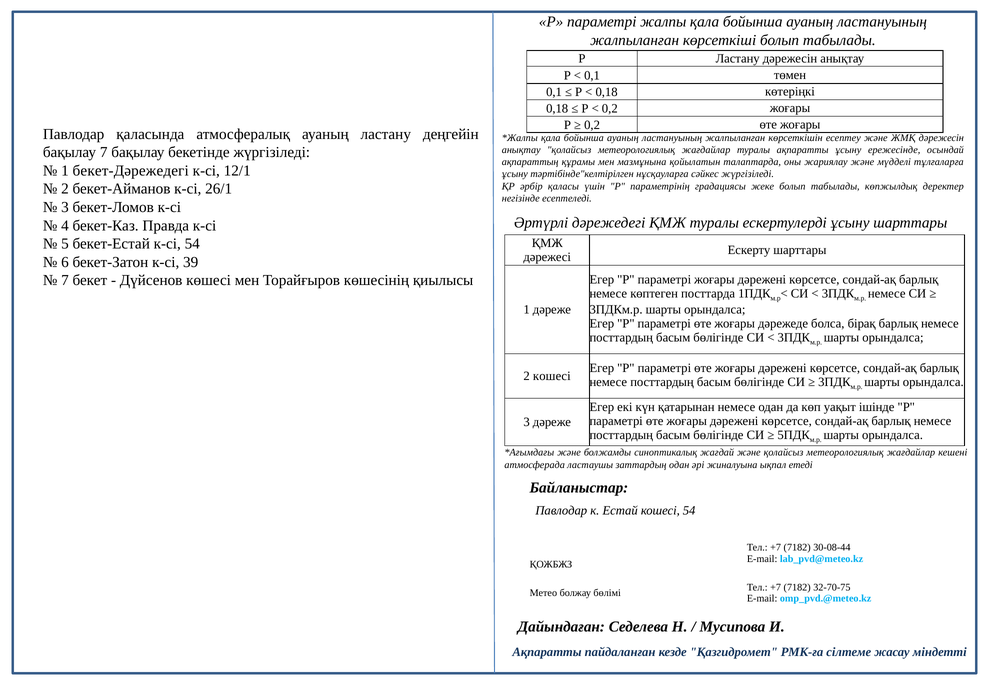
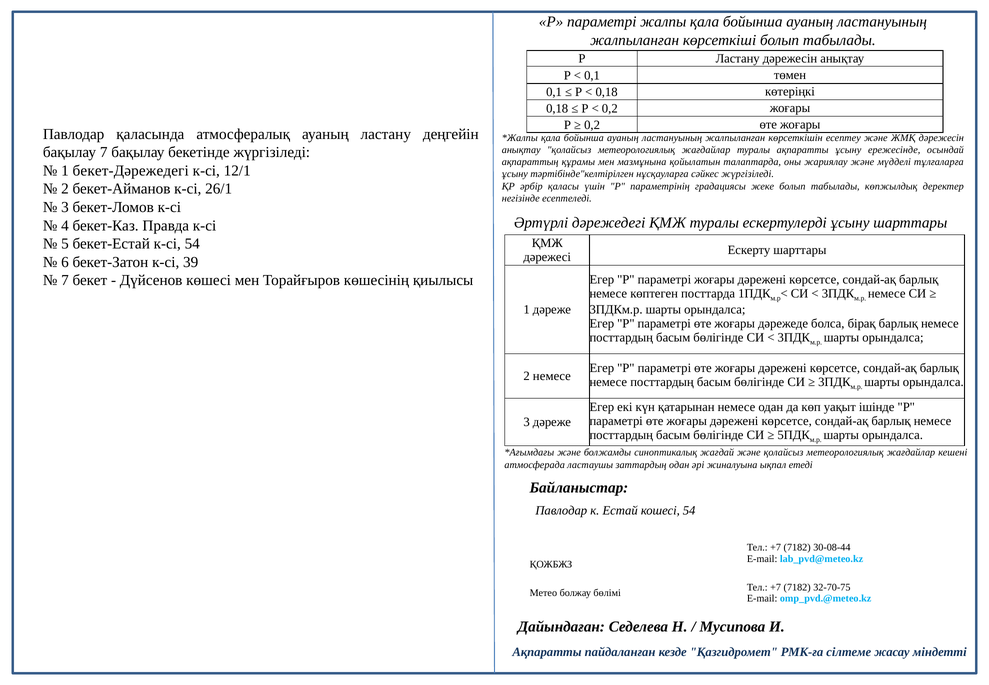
2 кошесi: кошесi -> немесе (552, 376)
